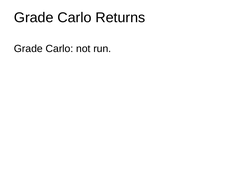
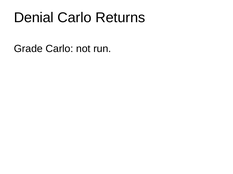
Grade: Grade -> Denial (34, 18)
